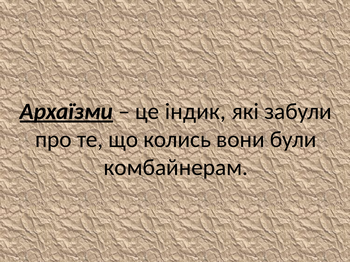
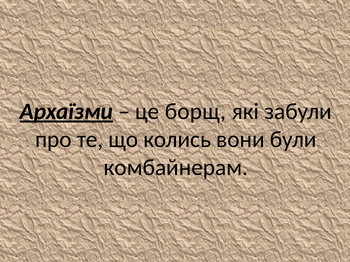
індик: індик -> борщ (195, 112)
